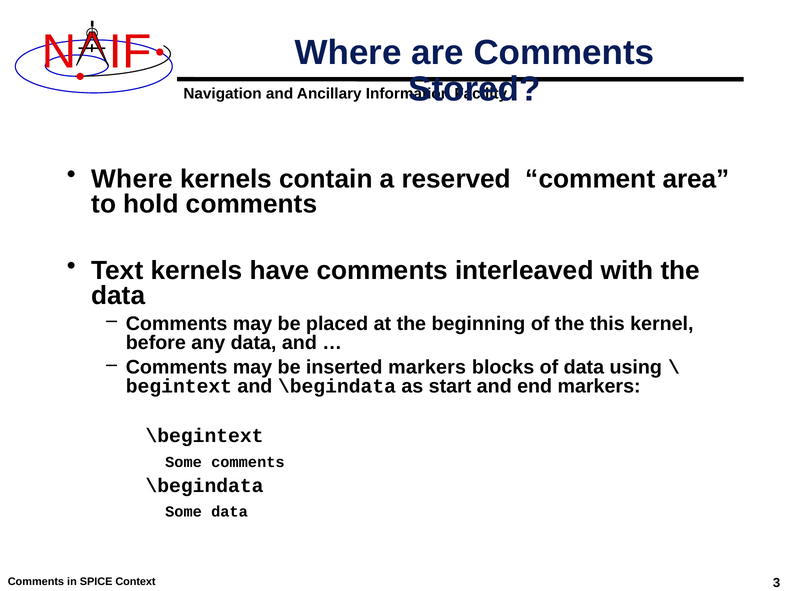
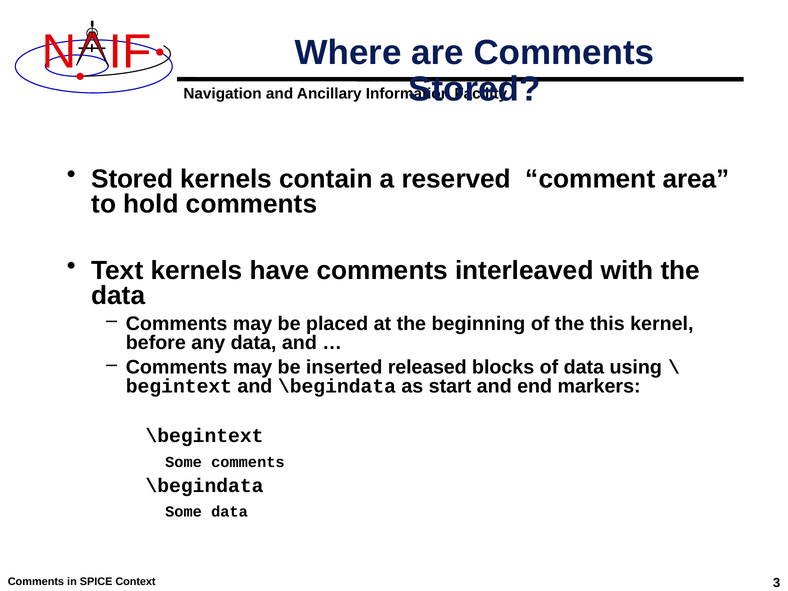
Where: Where -> Stored (132, 179)
inserted markers: markers -> released (427, 368)
